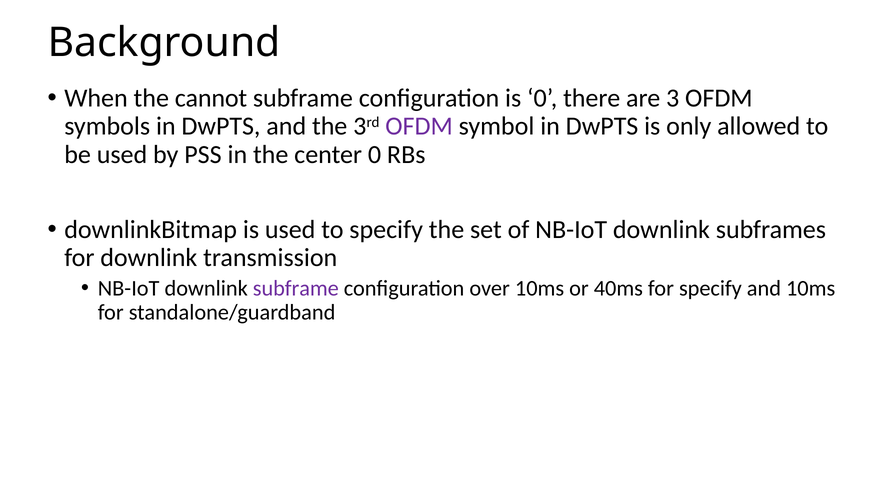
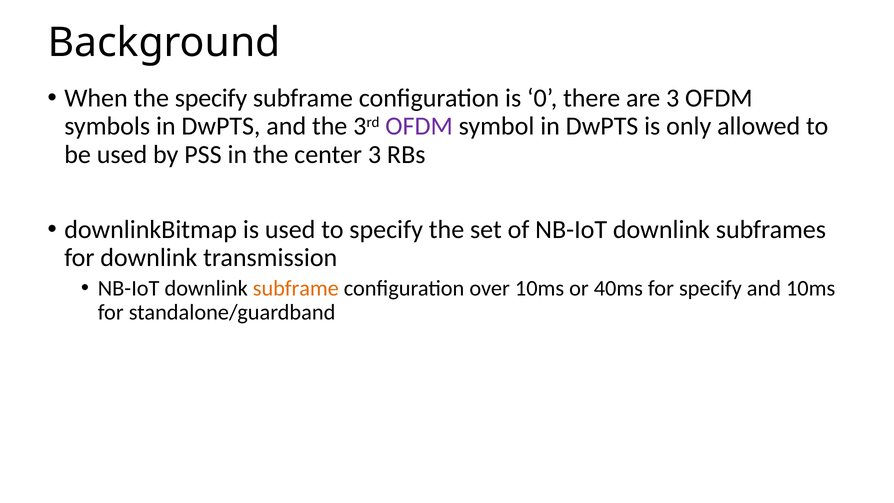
the cannot: cannot -> specify (211, 98)
center 0: 0 -> 3 (375, 154)
subframe colour: purple -> orange (296, 288)
